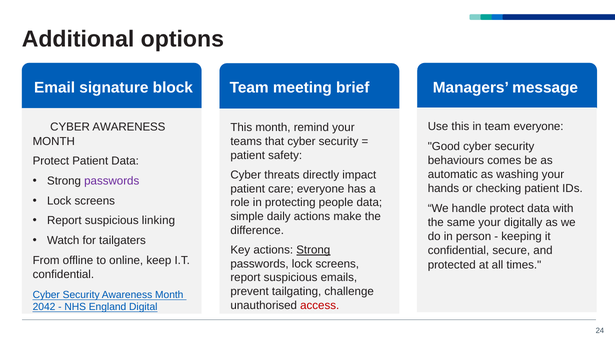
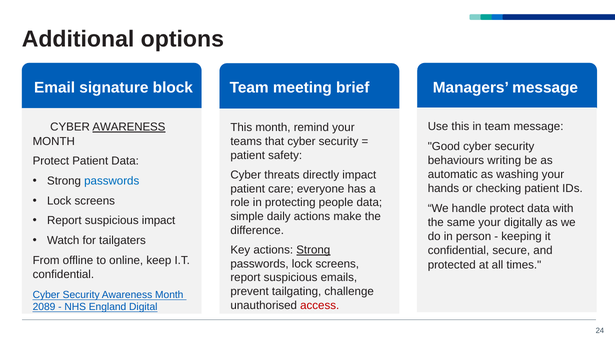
team everyone: everyone -> message (538, 126)
AWARENESS underline: none -> present (129, 127)
comes: comes -> writing (504, 160)
passwords colour: purple -> blue (112, 181)
suspicious linking: linking -> impact (159, 221)
2042: 2042 -> 2089 (44, 307)
